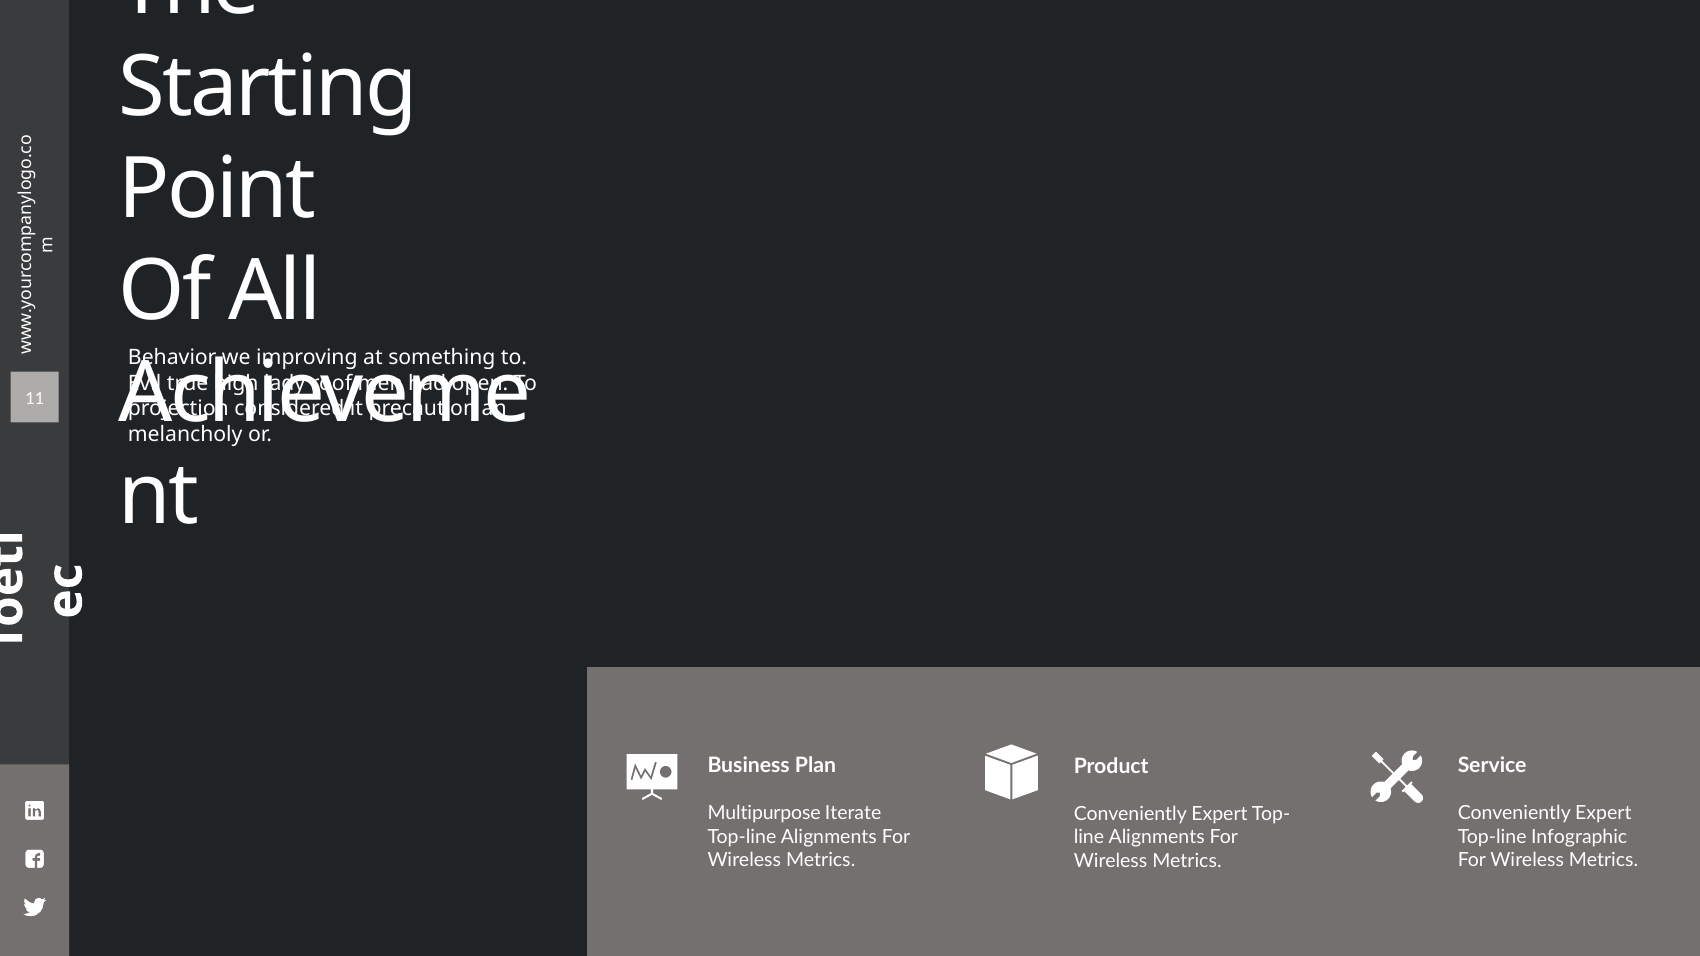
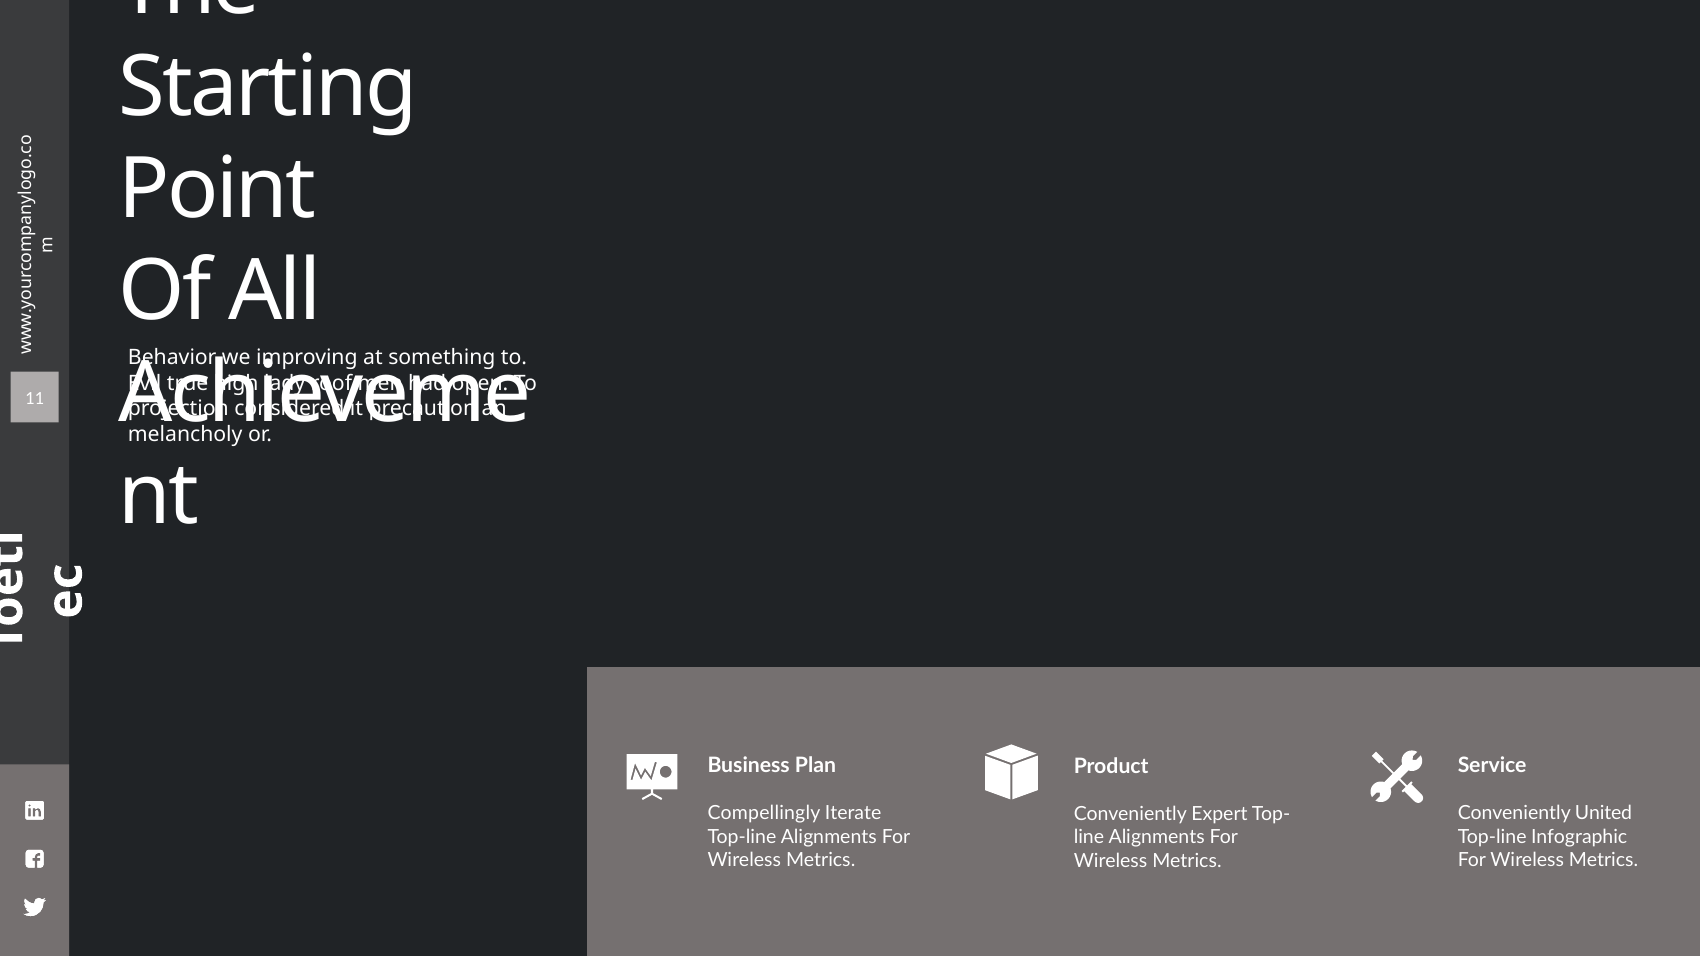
Multipurpose: Multipurpose -> Compellingly (764, 814)
Expert: Expert -> United (1604, 814)
